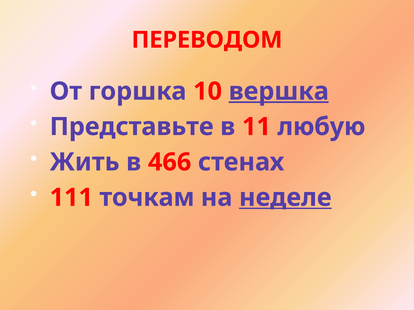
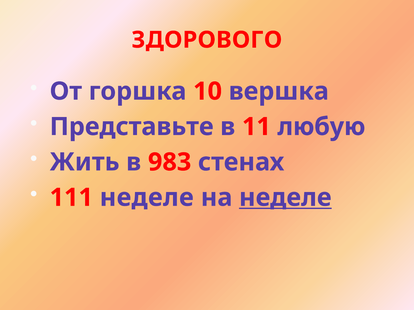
ПЕРЕВОДОМ: ПЕРЕВОДОМ -> ЗДОРОВОГО (207, 40)
вершка underline: present -> none (279, 91)
466: 466 -> 983 (170, 162)
111 точкам: точкам -> неделе (147, 198)
